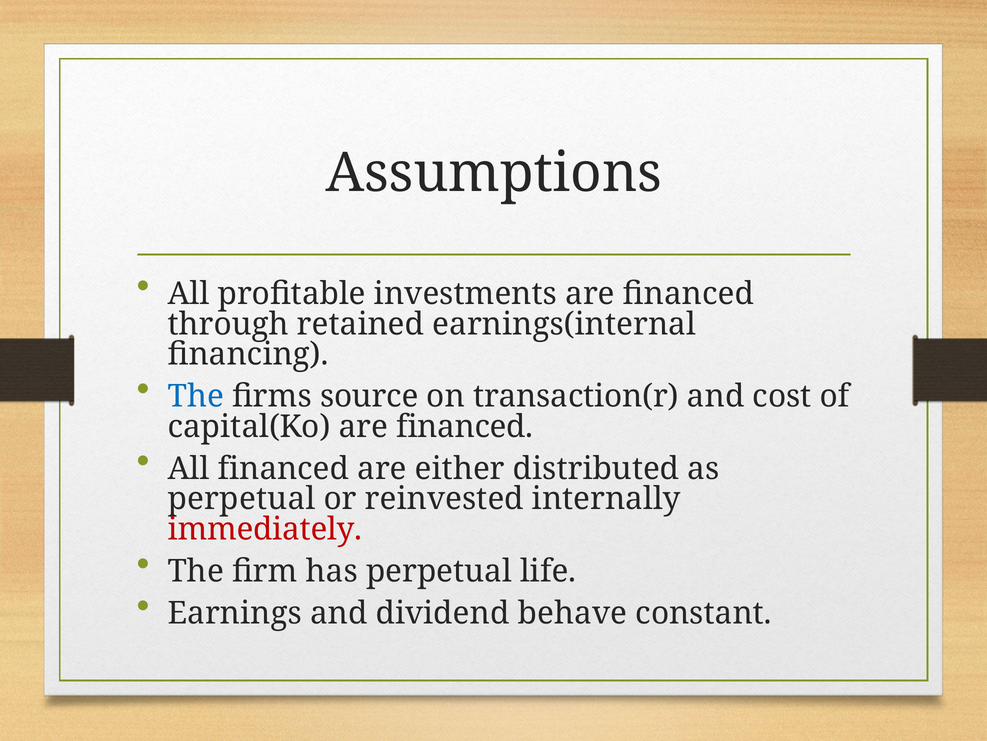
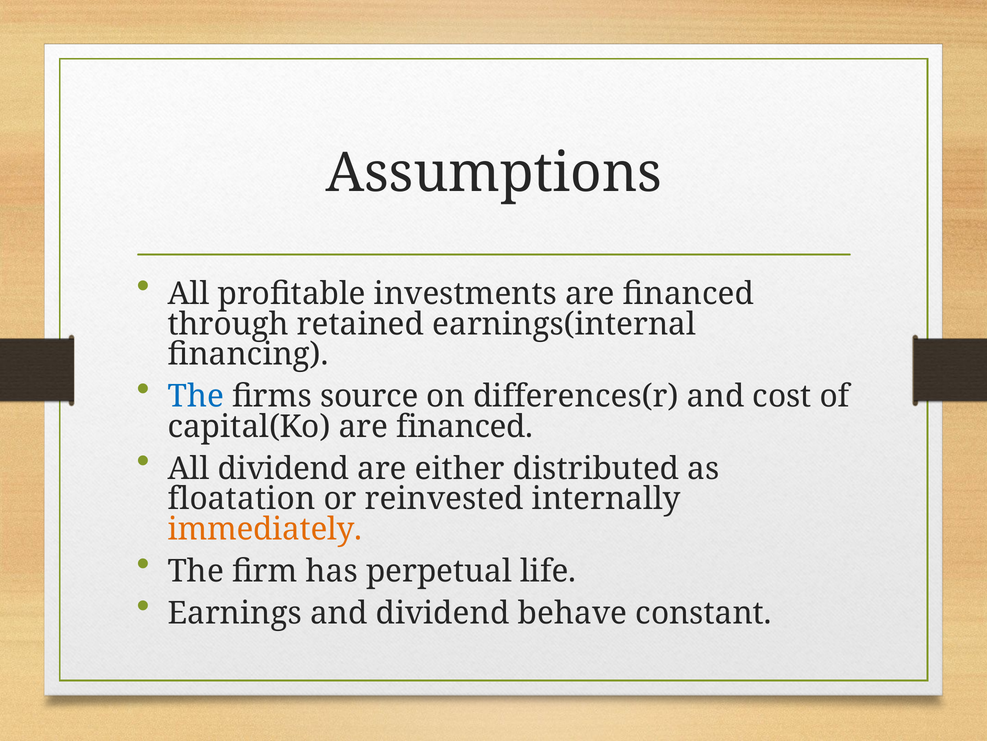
transaction(r: transaction(r -> differences(r (576, 396)
All financed: financed -> dividend (283, 468)
perpetual: perpetual -> floatation (242, 499)
immediately colour: red -> orange (265, 529)
